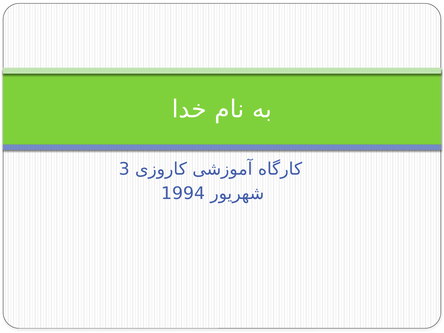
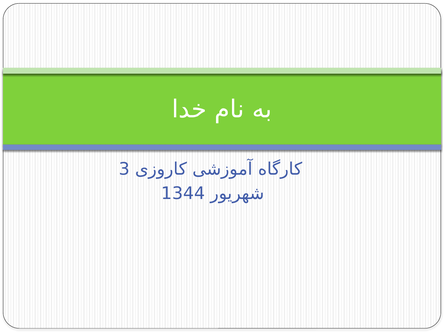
1994: 1994 -> 1344 (183, 193)
